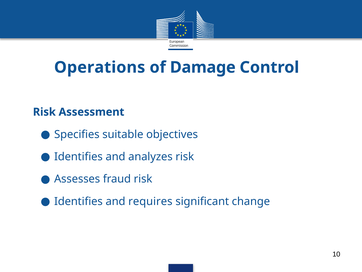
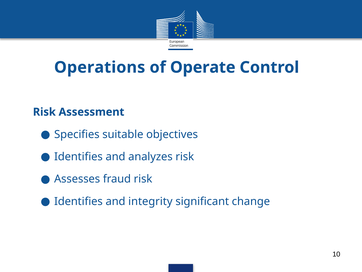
Damage: Damage -> Operate (203, 67)
requires: requires -> integrity (150, 201)
